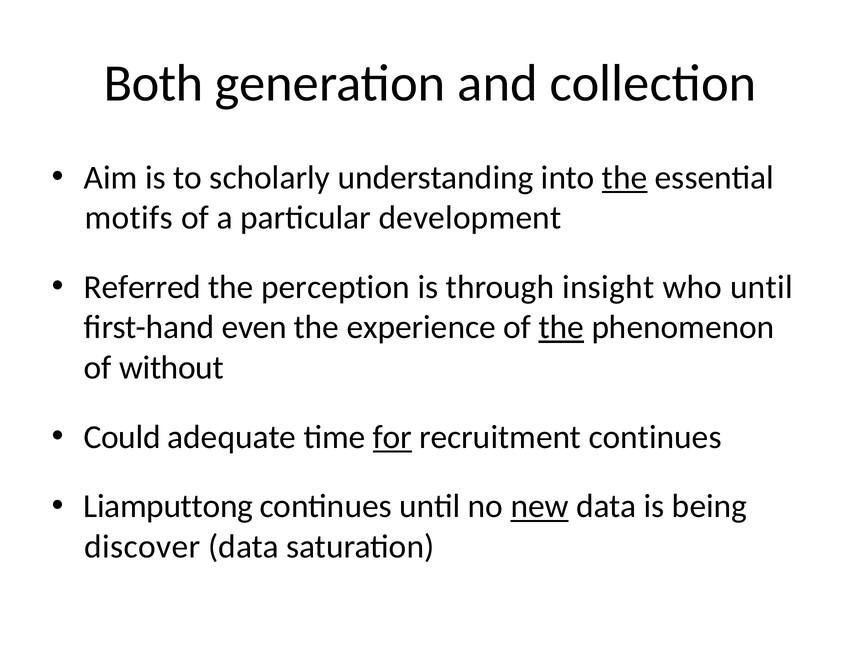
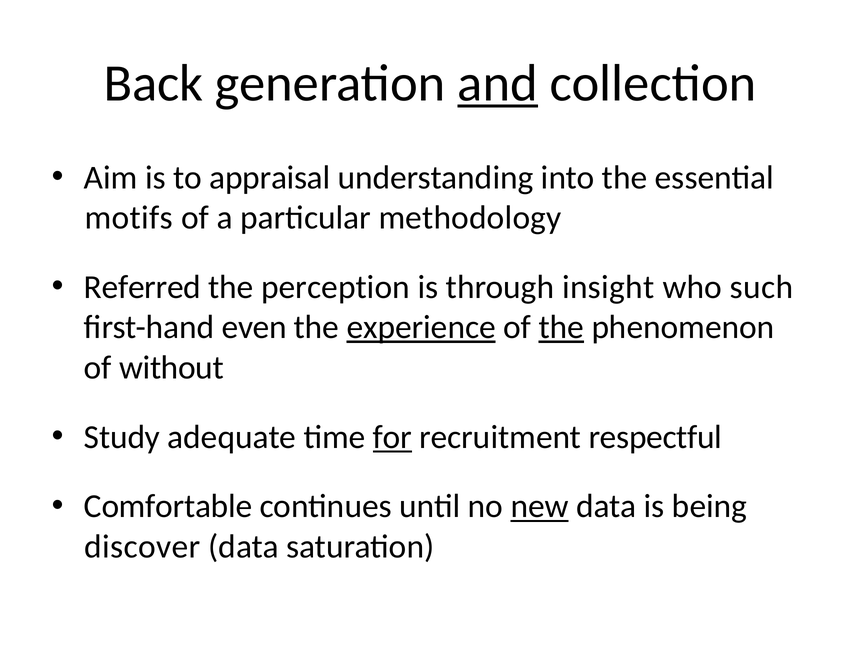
Both: Both -> Back (153, 83)
and underline: none -> present (498, 83)
scholarly: scholarly -> appraisal (270, 177)
the underline: present -> none (625, 177)
development: development -> methodology (470, 218)
who until: until -> such (762, 287)
experience underline: none -> present (421, 327)
Could: Could -> Study (122, 437)
recruitment continues: continues -> respectful (655, 437)
Liamputtong: Liamputtong -> Comfortable (168, 506)
